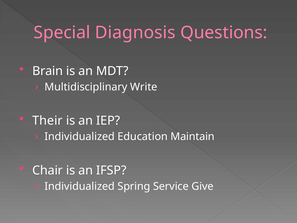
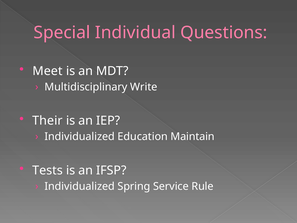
Diagnosis: Diagnosis -> Individual (135, 33)
Brain: Brain -> Meet (48, 71)
Chair: Chair -> Tests (48, 170)
Give: Give -> Rule (203, 186)
